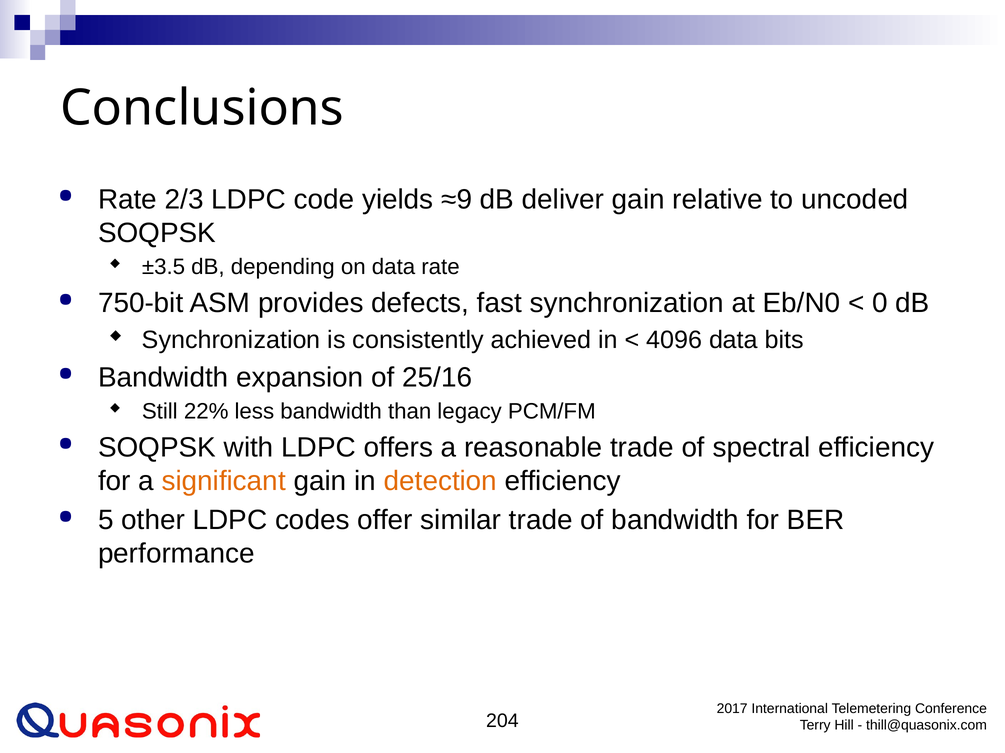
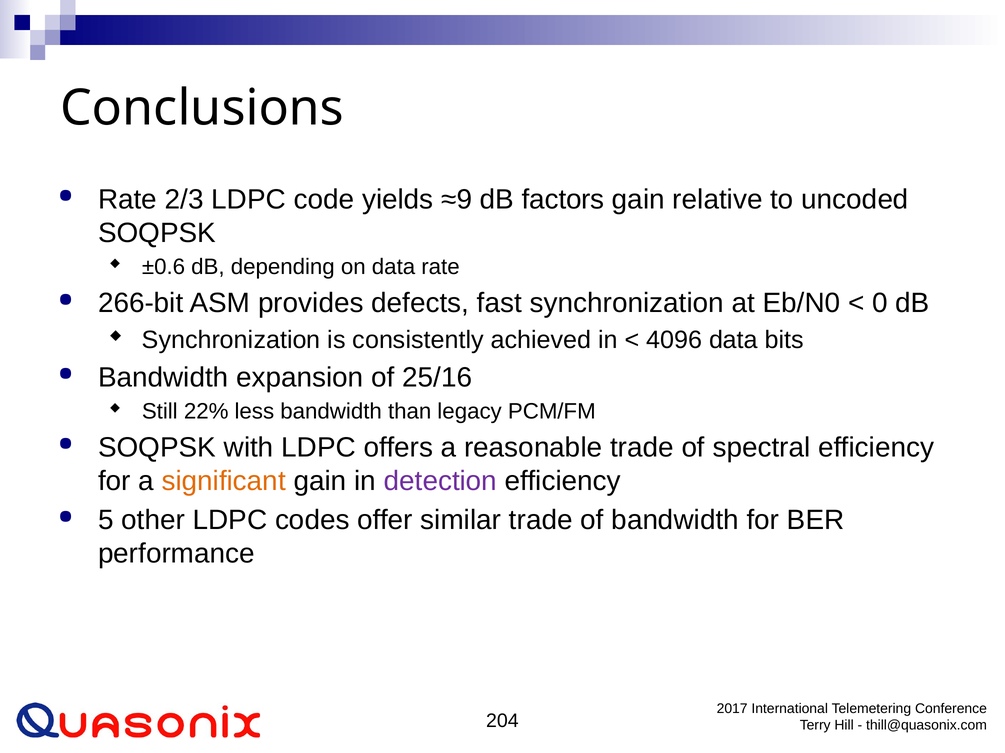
deliver: deliver -> factors (563, 200)
±3.5: ±3.5 -> ±0.6 (164, 267)
750-bit: 750-bit -> 266-bit (141, 303)
detection colour: orange -> purple (440, 482)
